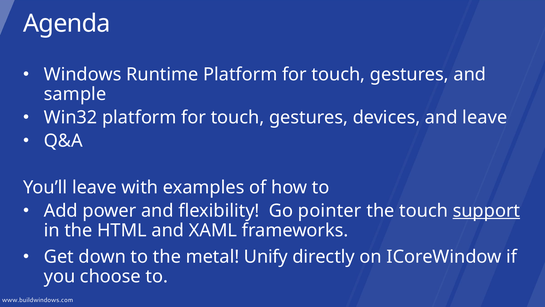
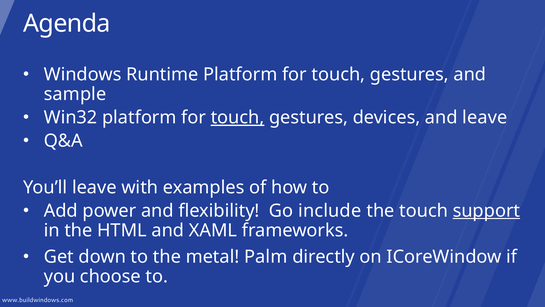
touch underline: none -> present (238, 117)
pointer: pointer -> include (330, 210)
Unify: Unify -> Palm (266, 257)
